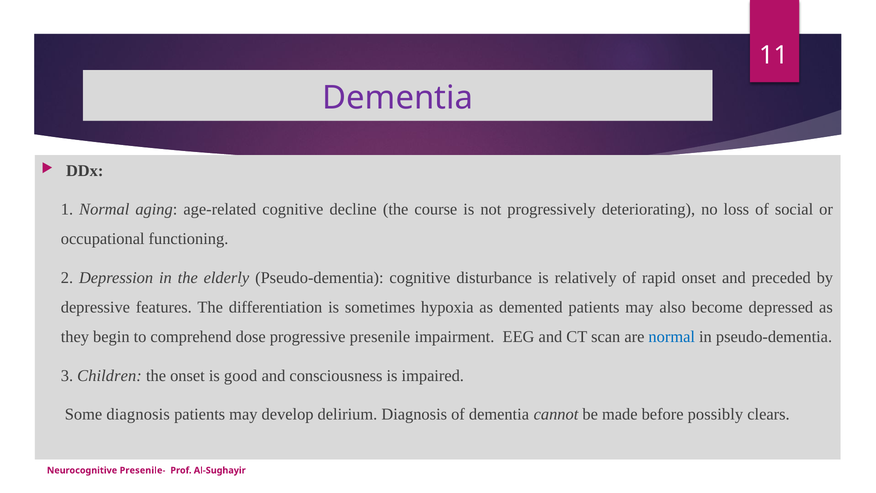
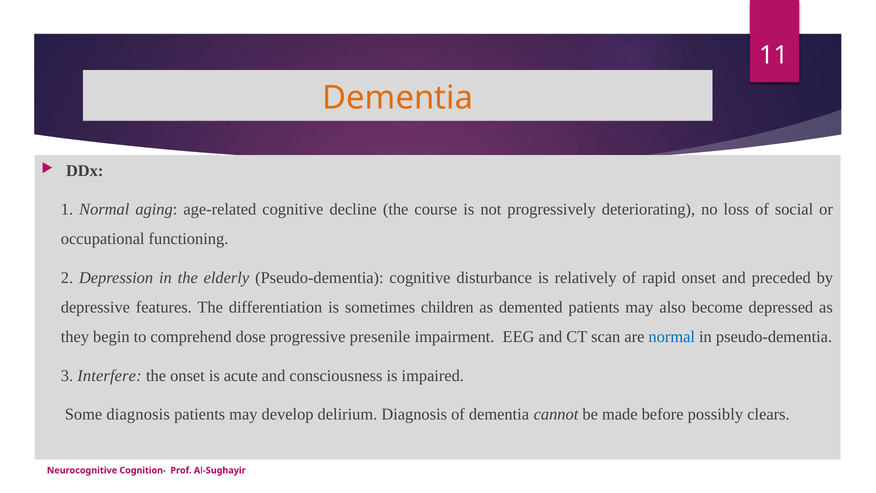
Dementia colour: purple -> orange (398, 98)
hypoxia: hypoxia -> children (447, 307)
Children: Children -> Interfere (109, 375)
good: good -> acute (241, 375)
Presenile-: Presenile- -> Cognition- (143, 470)
